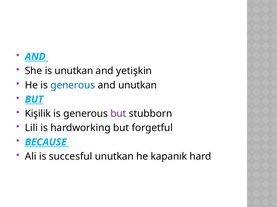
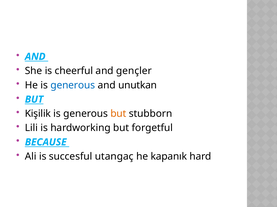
is unutkan: unutkan -> cheerful (74, 71)
yetişkin: yetişkin -> gençler (134, 71)
but colour: purple -> orange (118, 114)
succesful unutkan: unutkan -> utangaç (114, 157)
